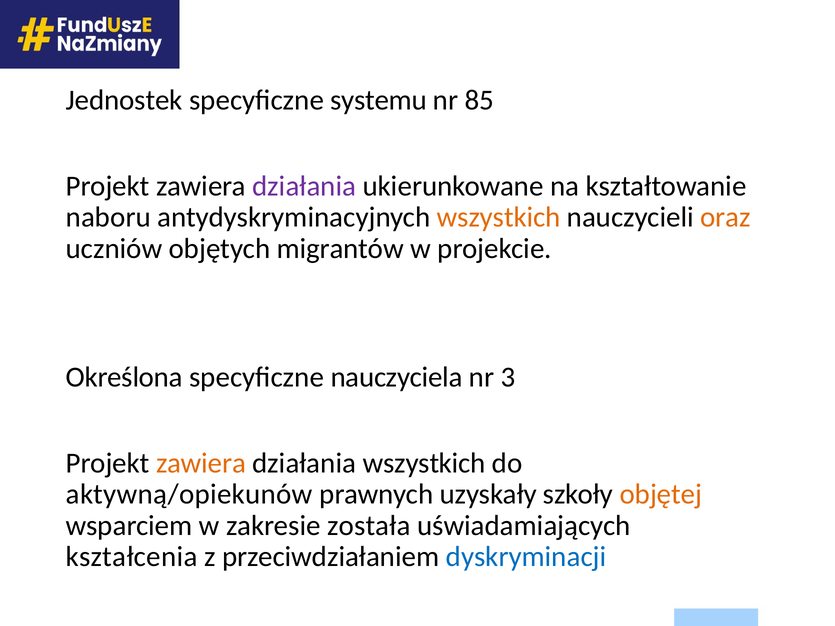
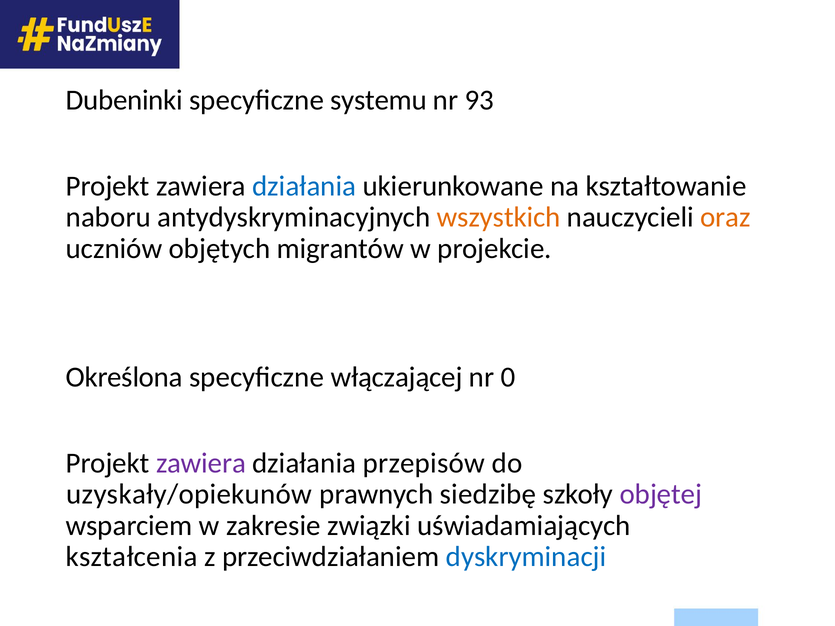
Jednostek: Jednostek -> Dubeninki (124, 100)
85: 85 -> 93 (479, 100)
działania colour: purple -> blue (304, 186)
nauczyciela: nauczyciela -> włączającej (397, 377)
3: 3 -> 0 (508, 377)
zawiera colour: orange -> purple (201, 463)
działania wszystkich: wszystkich -> przepisów (424, 463)
aktywną/opiekunów: aktywną/opiekunów -> uzyskały/opiekunów (189, 495)
uzyskały: uzyskały -> siedzibę (488, 495)
objętej colour: orange -> purple (661, 495)
została: została -> związki (369, 526)
